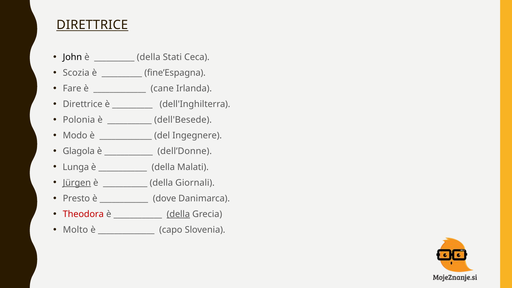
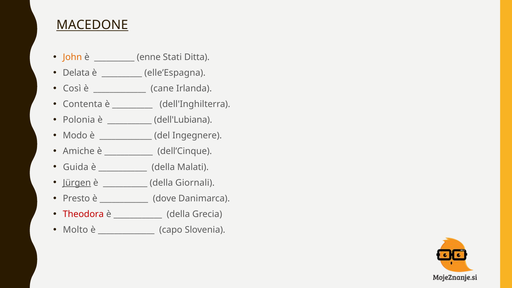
DIRETTRICE: DIRETTRICE -> MACEDONE (92, 25)
John colour: black -> orange (72, 57)
della: della -> enne (149, 57)
Ceca: Ceca -> Ditta (197, 57)
Scozia: Scozia -> Delata (76, 73)
fine’Espagna: fine’Espagna -> elle’Espagna (175, 73)
Fare: Fare -> Così (72, 89)
Direttrice: Direttrice -> Contenta (83, 104)
dell'Besede: dell'Besede -> dell'Lubiana (183, 120)
Glagola: Glagola -> Amiche (79, 151)
dell’Donne: dell’Donne -> dell’Cinque (185, 151)
Lunga: Lunga -> Guida (76, 167)
della underline: present -> none (178, 214)
